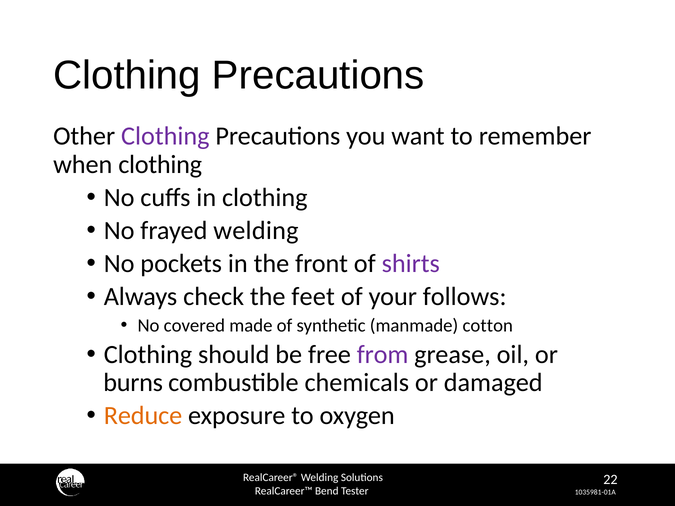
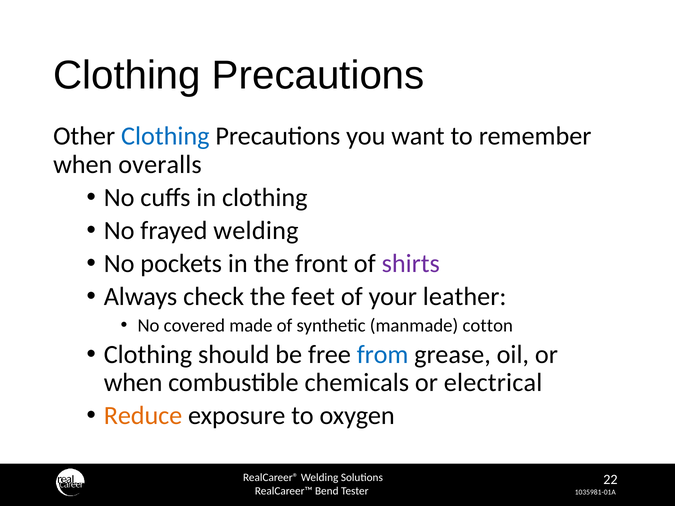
Clothing colour: purple -> blue (165, 136)
when clothing: clothing -> overalls (160, 165)
follows: follows -> leather (465, 297)
from colour: purple -> blue (383, 355)
burns: burns -> when (133, 383)
damaged: damaged -> electrical (493, 383)
